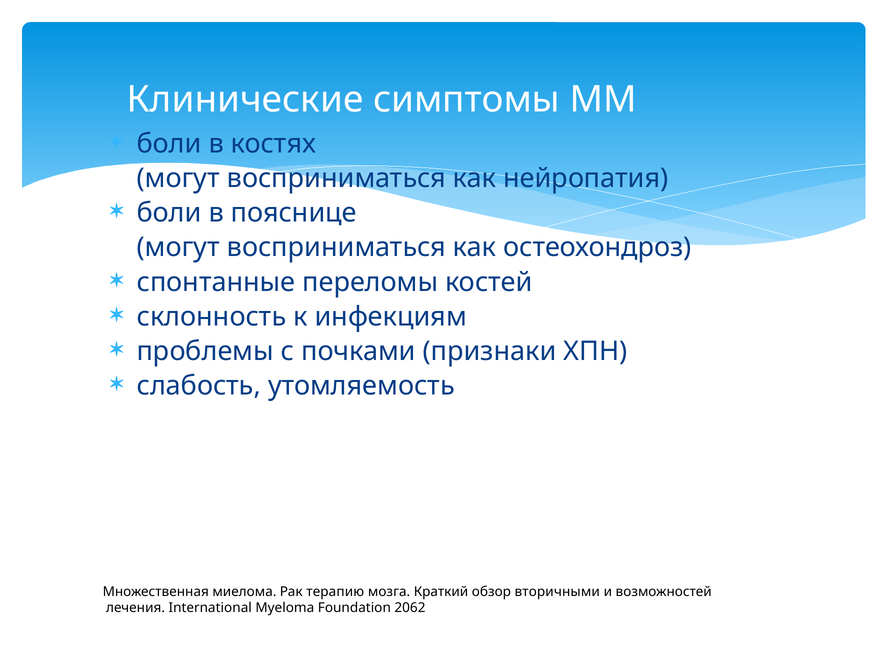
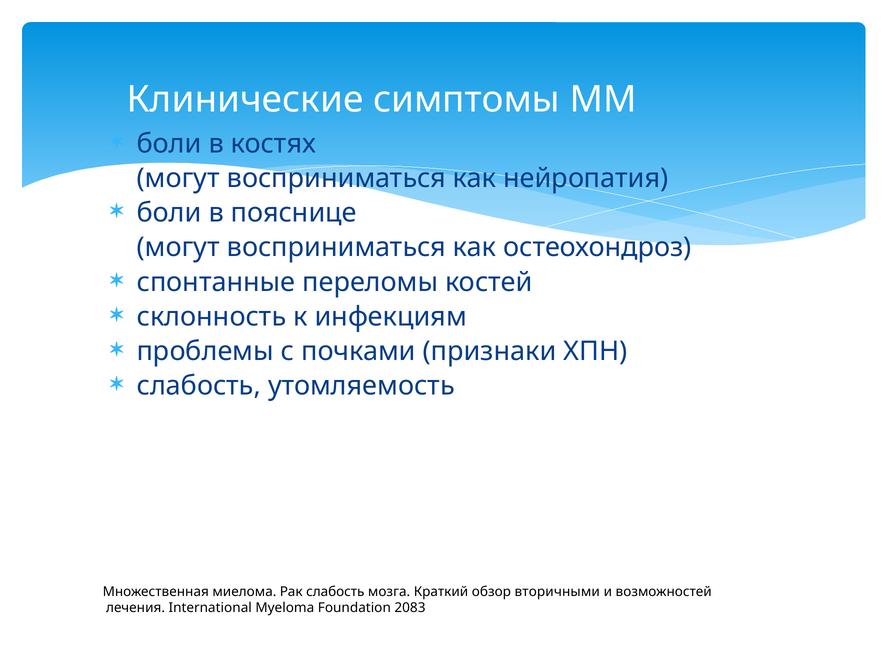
Рак терапию: терапию -> слабость (335, 592)
2062: 2062 -> 2083 (410, 608)
